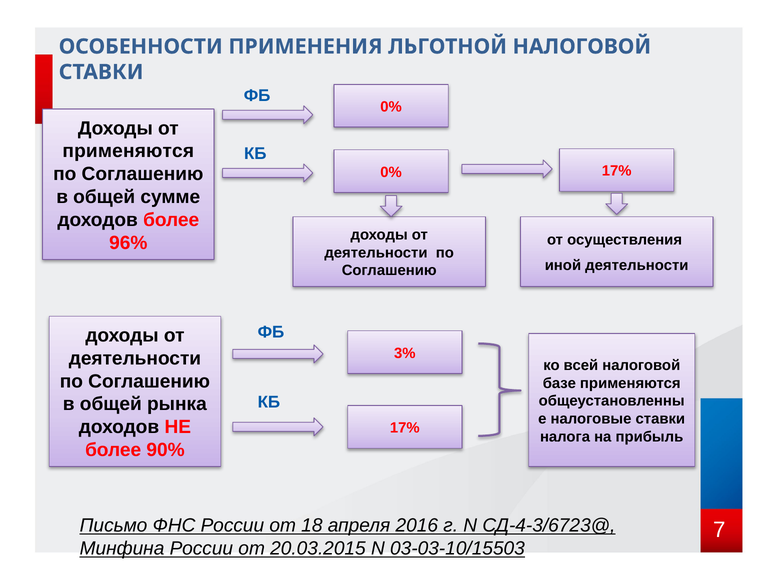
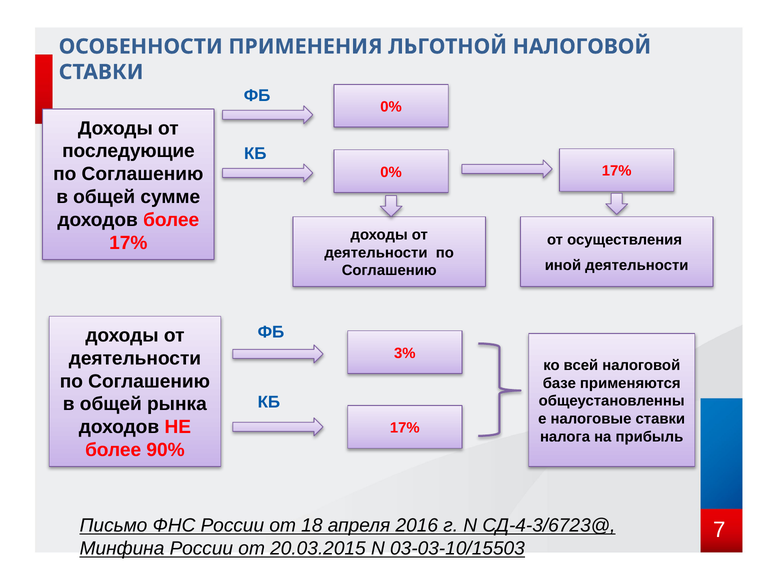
применяются: применяются -> последующие (128, 151)
96%: 96% -> 17% (128, 243)
